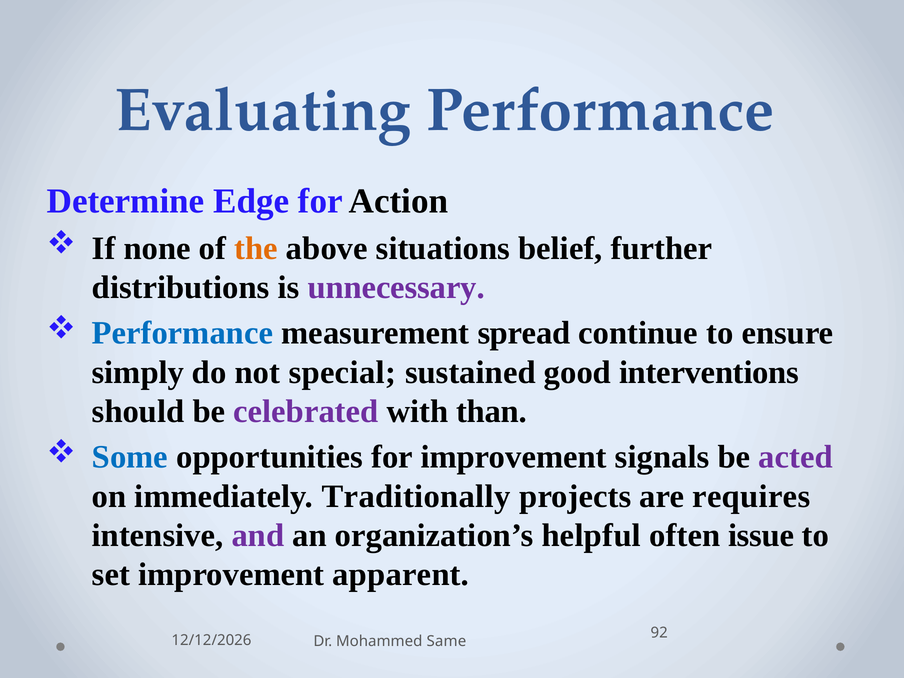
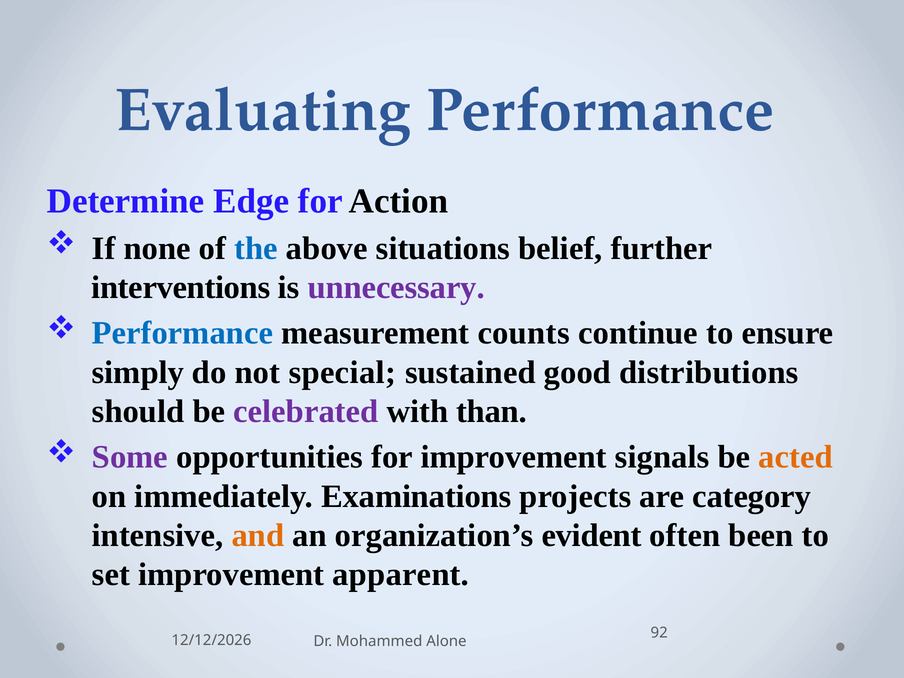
the colour: orange -> blue (256, 248)
distributions: distributions -> interventions (181, 288)
spread: spread -> counts (524, 333)
interventions: interventions -> distributions (709, 372)
Some colour: blue -> purple (130, 457)
acted colour: purple -> orange (796, 457)
Traditionally: Traditionally -> Examinations (416, 496)
requires: requires -> category (752, 496)
and colour: purple -> orange (258, 535)
helpful: helpful -> evident (592, 535)
issue: issue -> been (761, 535)
Same: Same -> Alone (446, 641)
